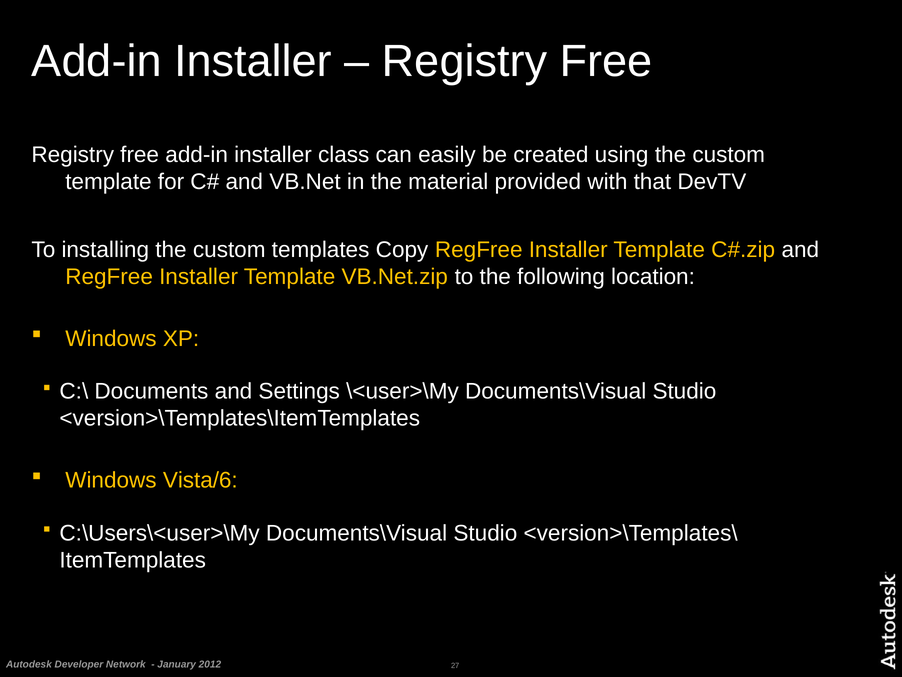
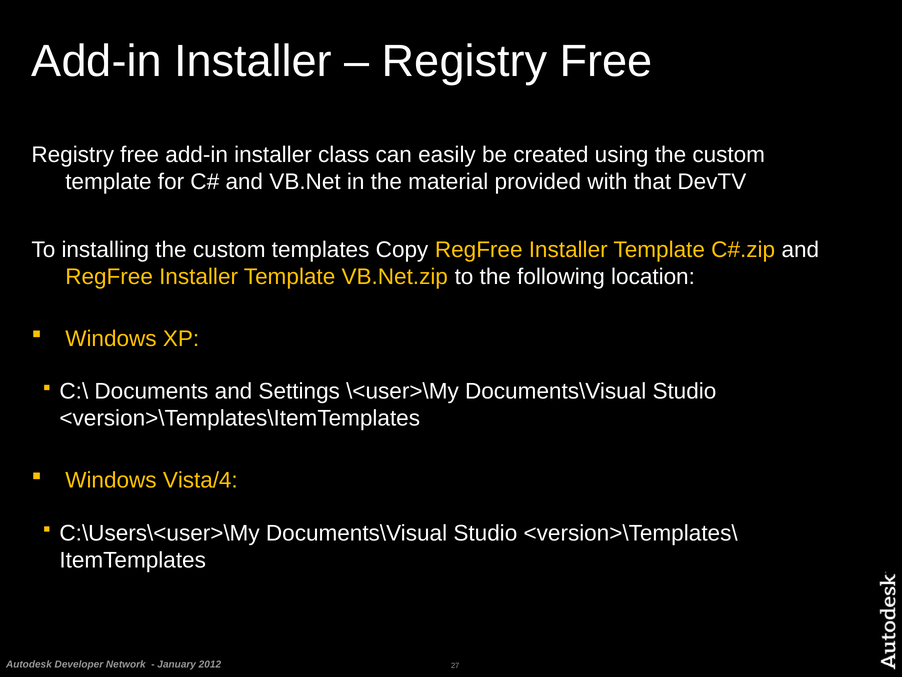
Vista/6: Vista/6 -> Vista/4 (200, 480)
